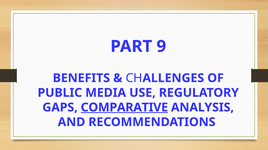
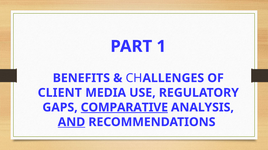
9: 9 -> 1 (161, 47)
PUBLIC: PUBLIC -> CLIENT (60, 93)
AND underline: none -> present (71, 123)
